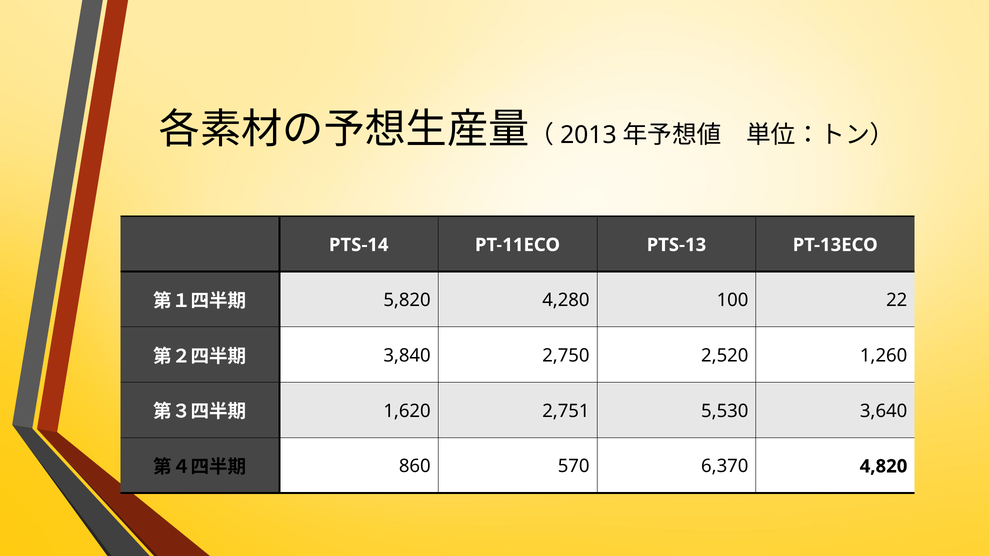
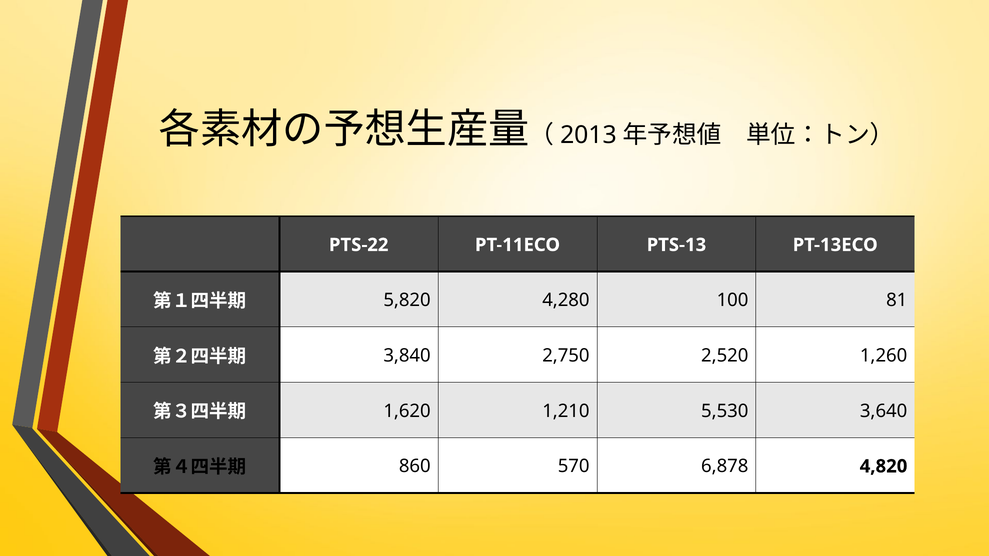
PTS-14: PTS-14 -> PTS-22 (359, 245)
22: 22 -> 81 (897, 300)
2,751: 2,751 -> 1,210 (566, 411)
6,370: 6,370 -> 6,878 (725, 467)
